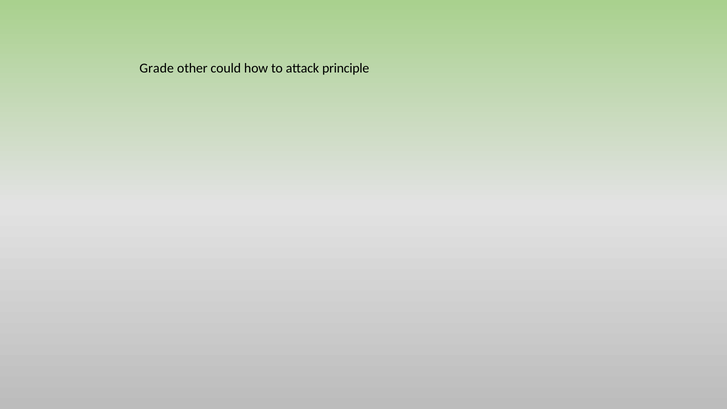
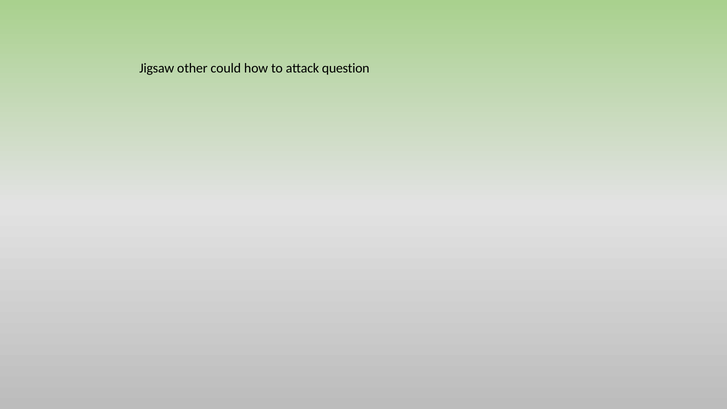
Grade: Grade -> Jigsaw (157, 68)
principle: principle -> question (346, 68)
